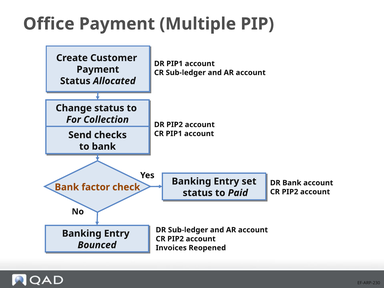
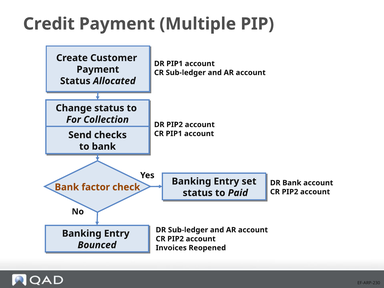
Office: Office -> Credit (49, 24)
